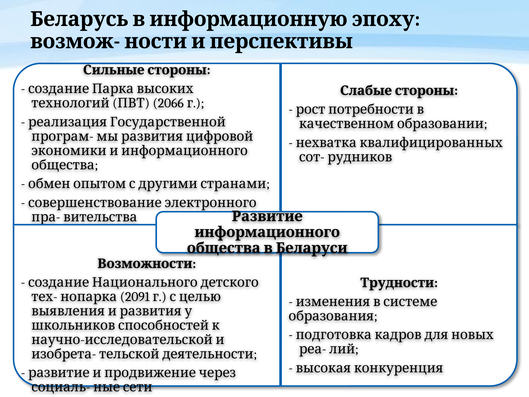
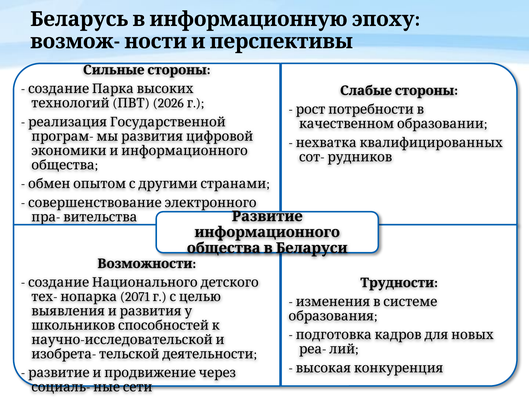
2066: 2066 -> 2026 (168, 103)
2091: 2091 -> 2071 (135, 297)
